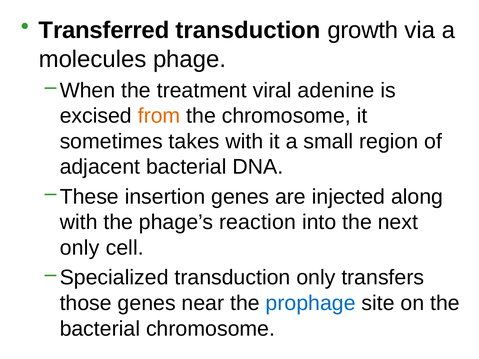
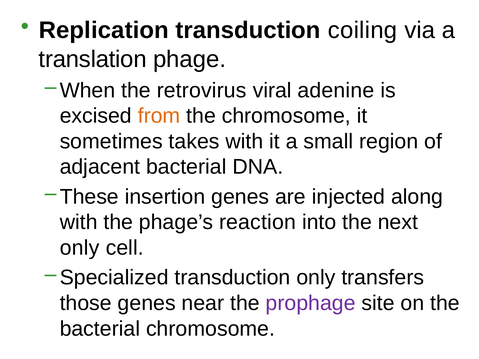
Transferred: Transferred -> Replication (104, 30)
growth: growth -> coiling (363, 30)
molecules: molecules -> translation (93, 59)
treatment: treatment -> retrovirus (202, 90)
prophage colour: blue -> purple (311, 303)
